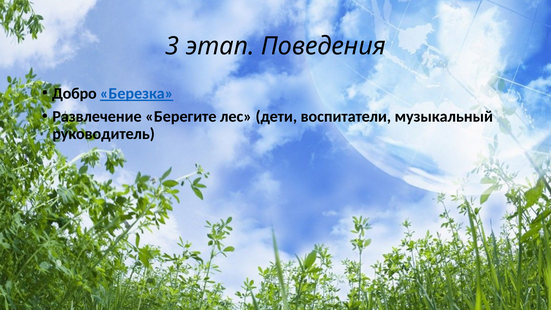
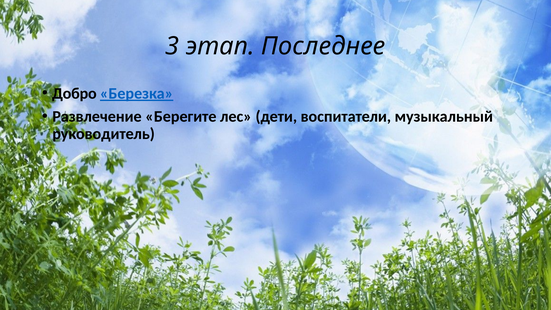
Поведения: Поведения -> Последнее (323, 46)
